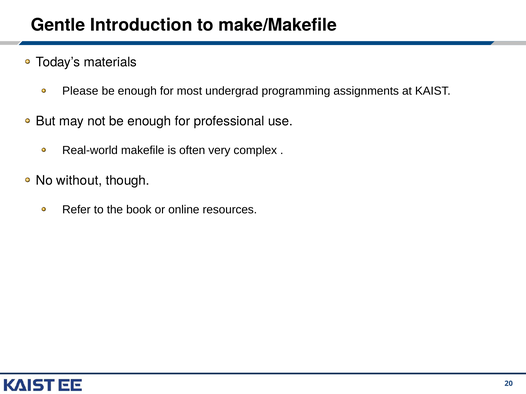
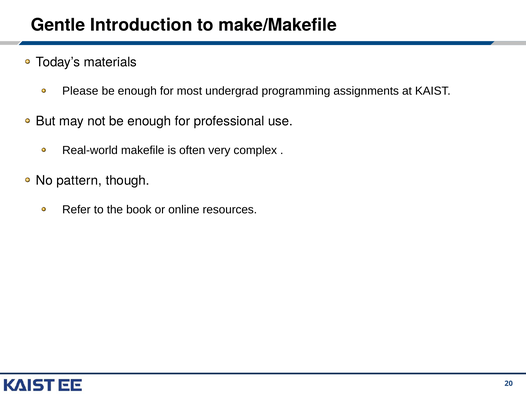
without: without -> pattern (79, 181)
